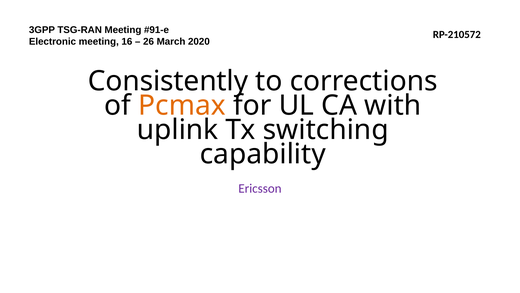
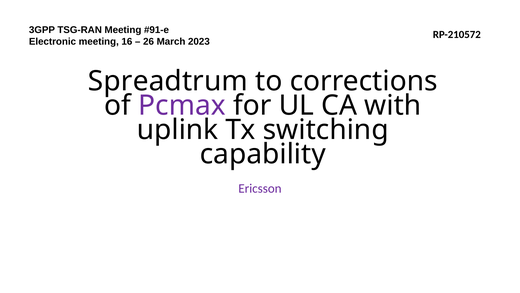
2020: 2020 -> 2023 (199, 42)
Consistently: Consistently -> Spreadtrum (168, 81)
Pcmax colour: orange -> purple (182, 105)
